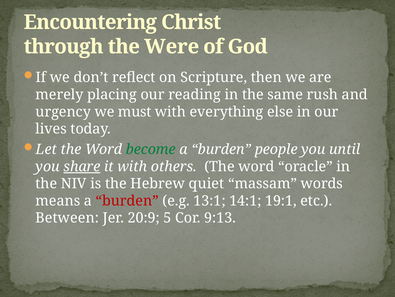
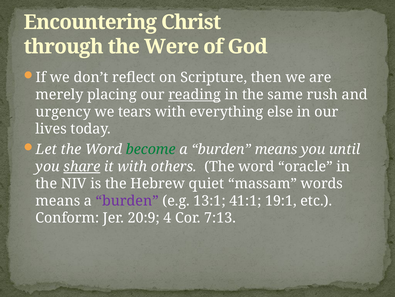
reading underline: none -> present (195, 94)
must: must -> tears (135, 112)
burden people: people -> means (276, 149)
burden colour: red -> purple (127, 200)
14:1: 14:1 -> 41:1 (245, 200)
Between: Between -> Conform (67, 217)
5: 5 -> 4 (167, 217)
9:13: 9:13 -> 7:13 (220, 217)
